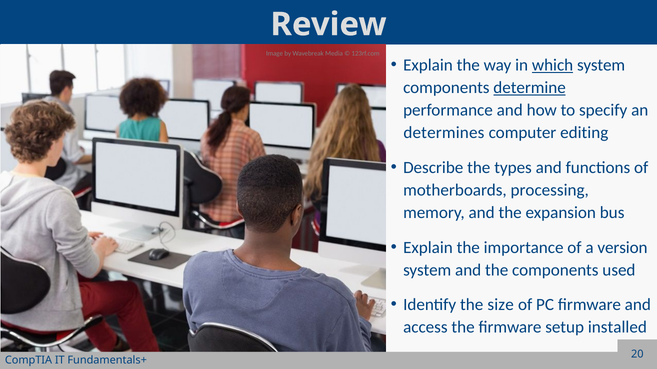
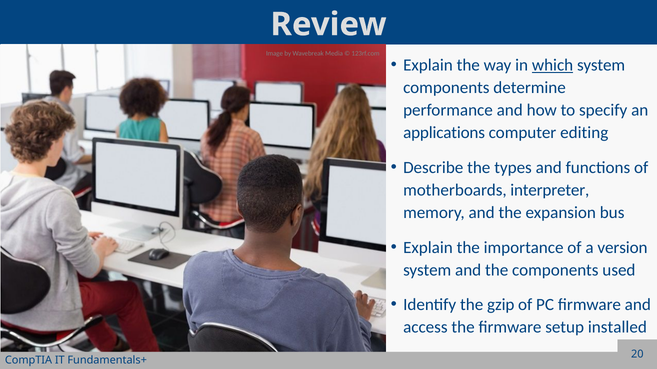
determine underline: present -> none (530, 88)
determines: determines -> applications (444, 133)
processing: processing -> interpreter (550, 190)
size: size -> gzip (501, 305)
